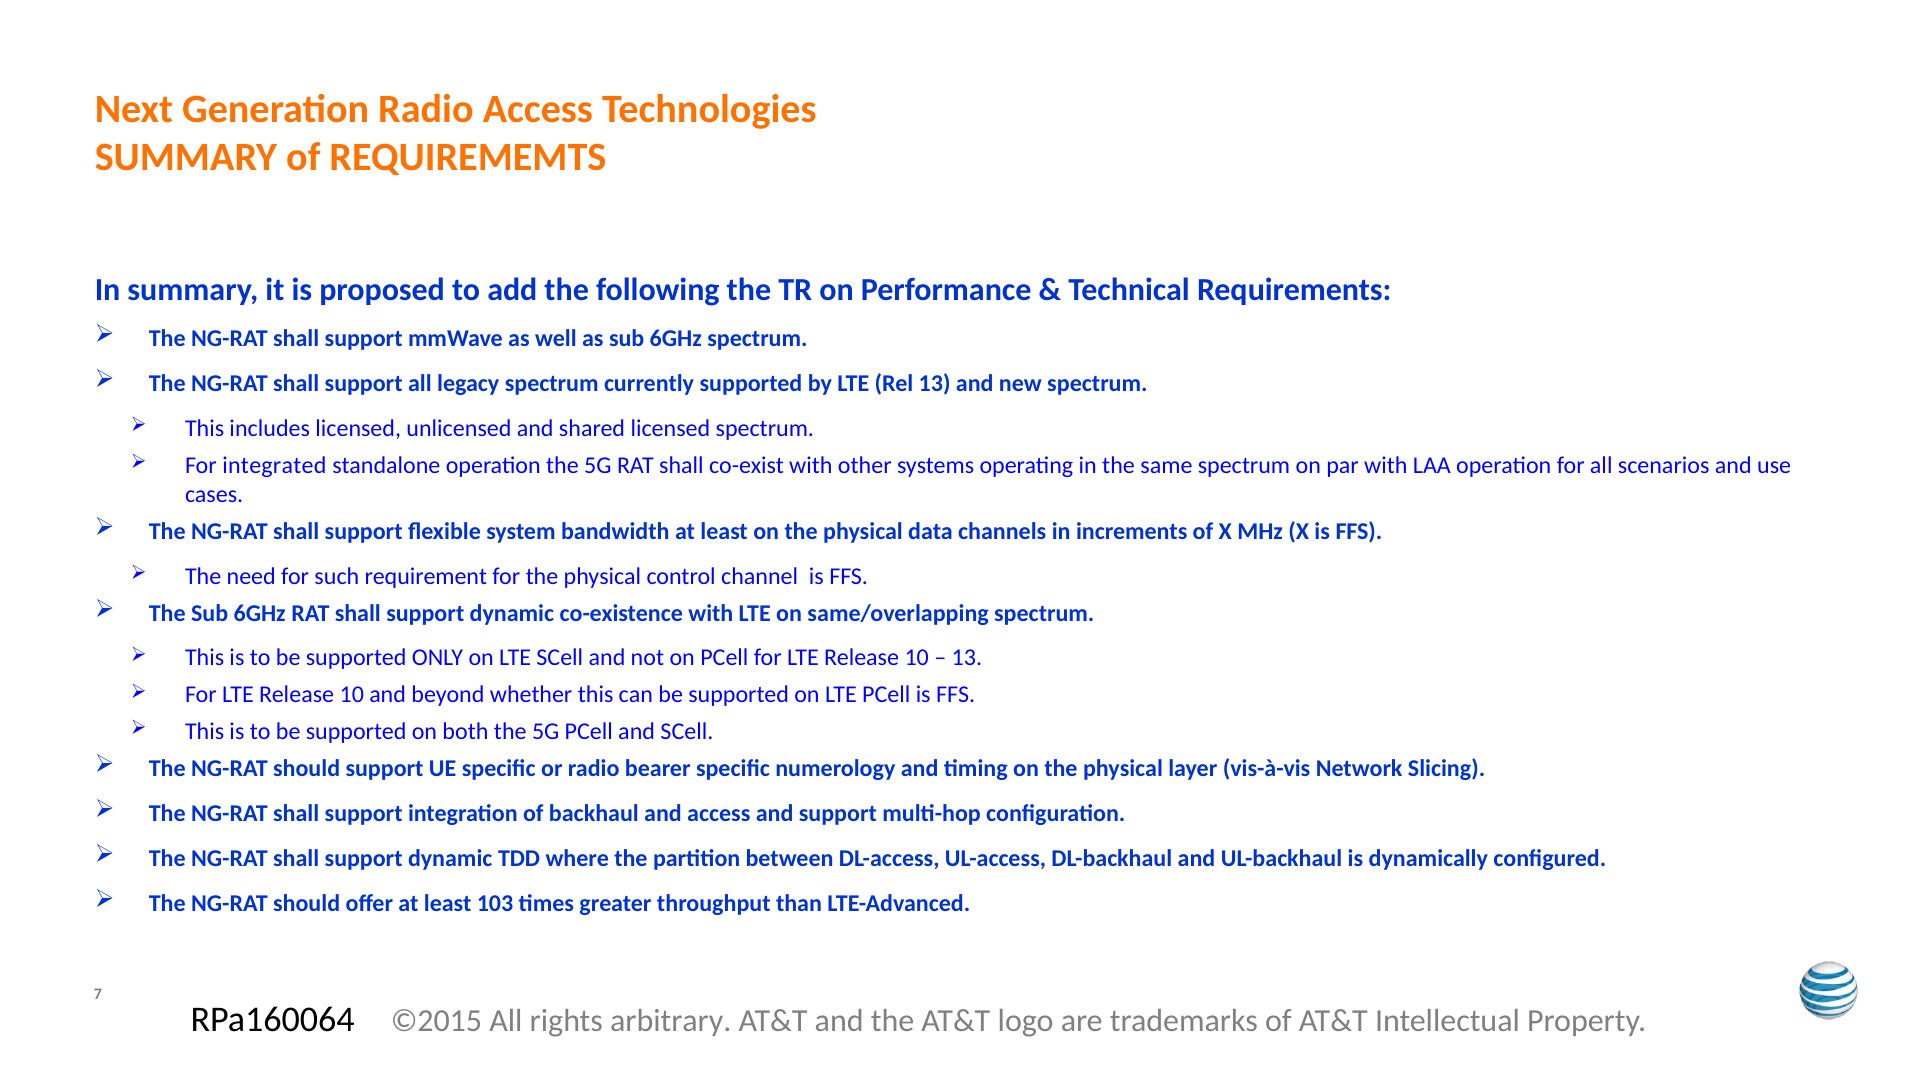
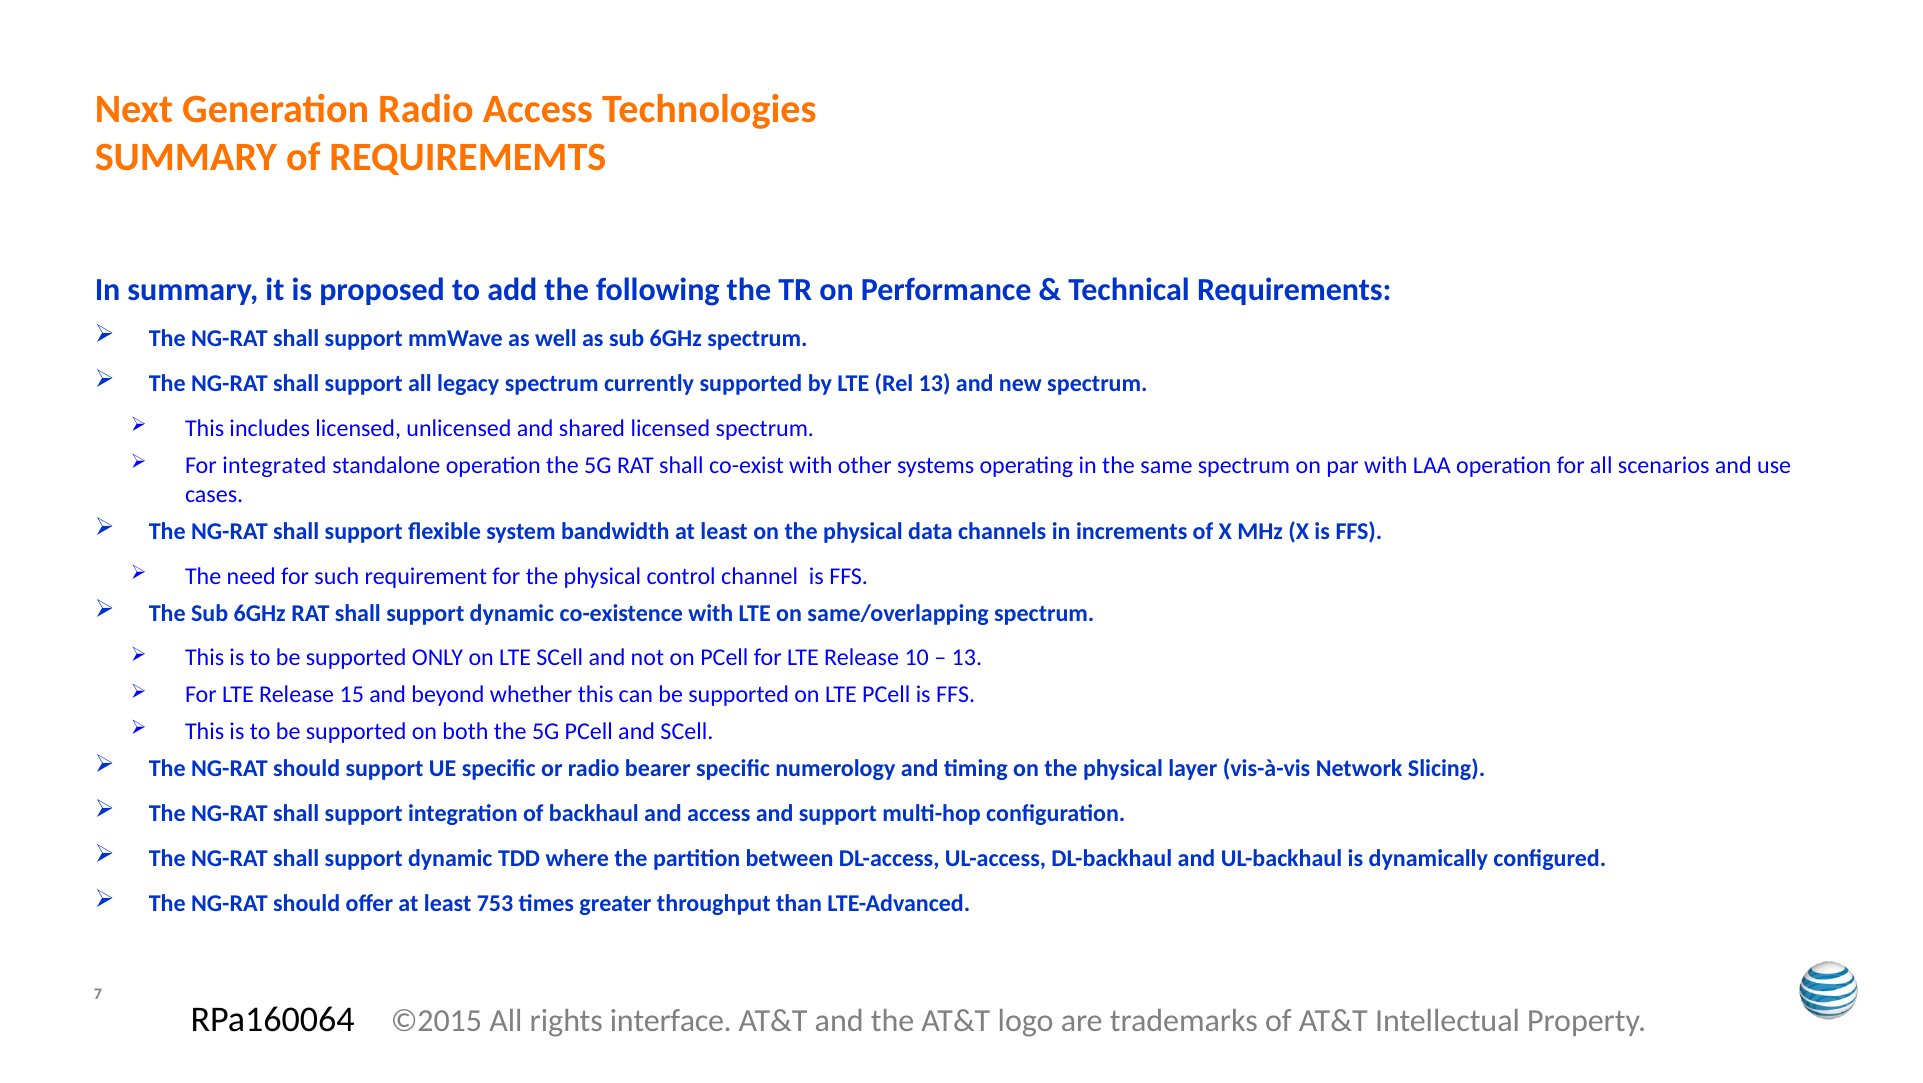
10: 10 -> 15 (352, 695)
103: 103 -> 753 (495, 903)
arbitrary: arbitrary -> interface (671, 1021)
